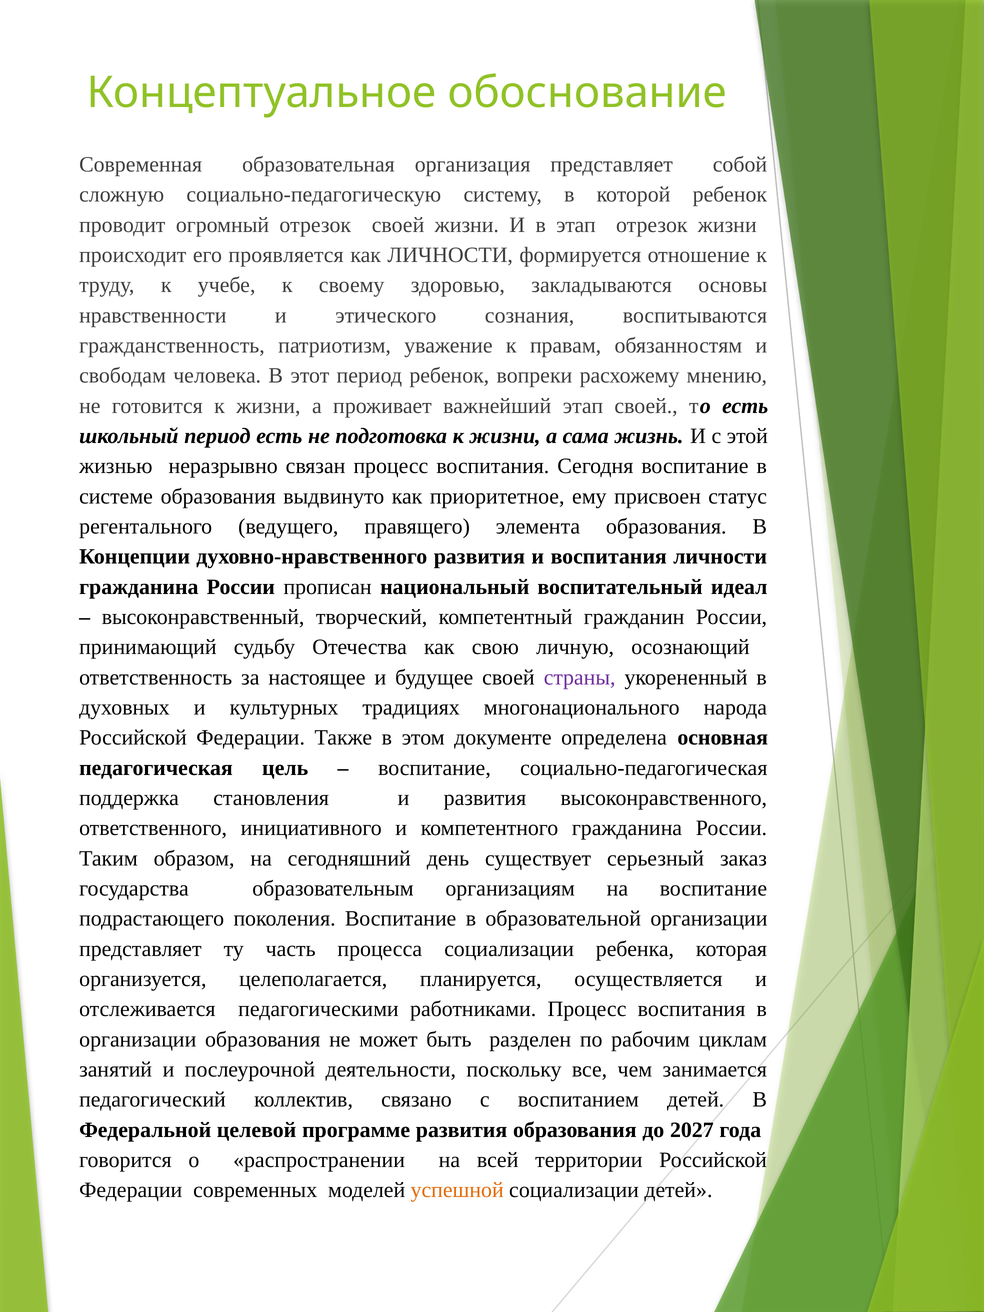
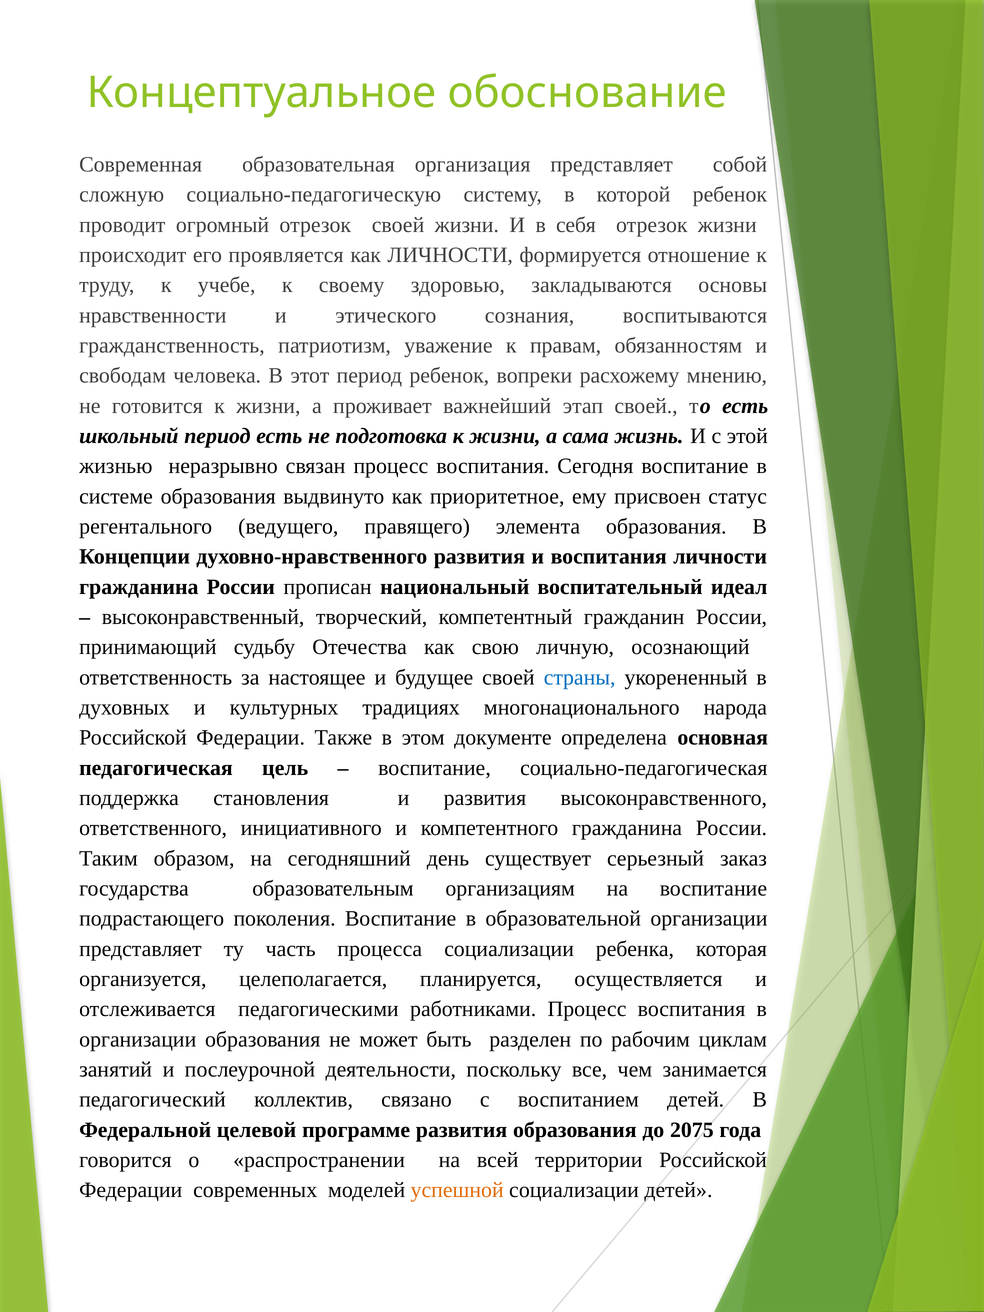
в этап: этап -> себя (576, 225)
страны colour: purple -> blue (580, 677)
2027: 2027 -> 2075 (692, 1130)
